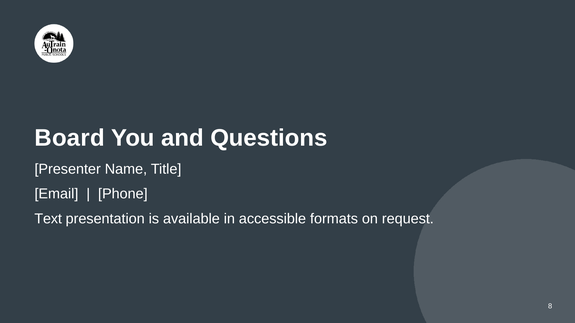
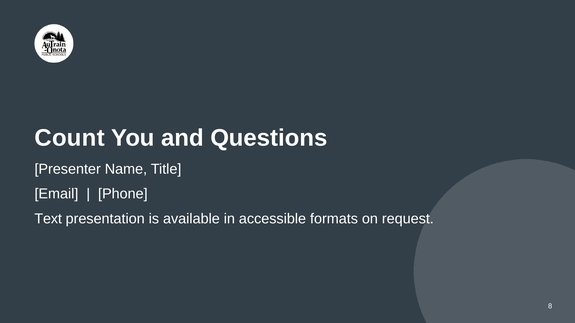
Board: Board -> Count (70, 138)
